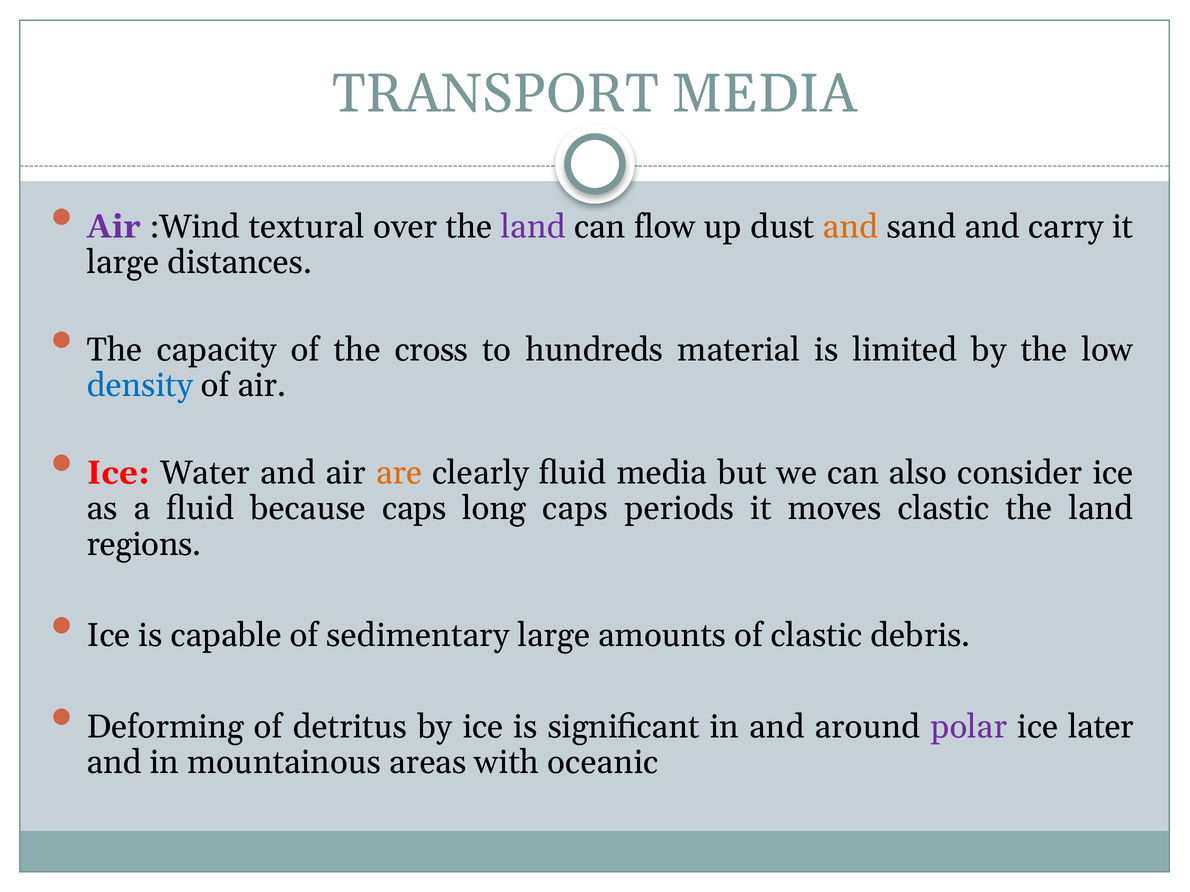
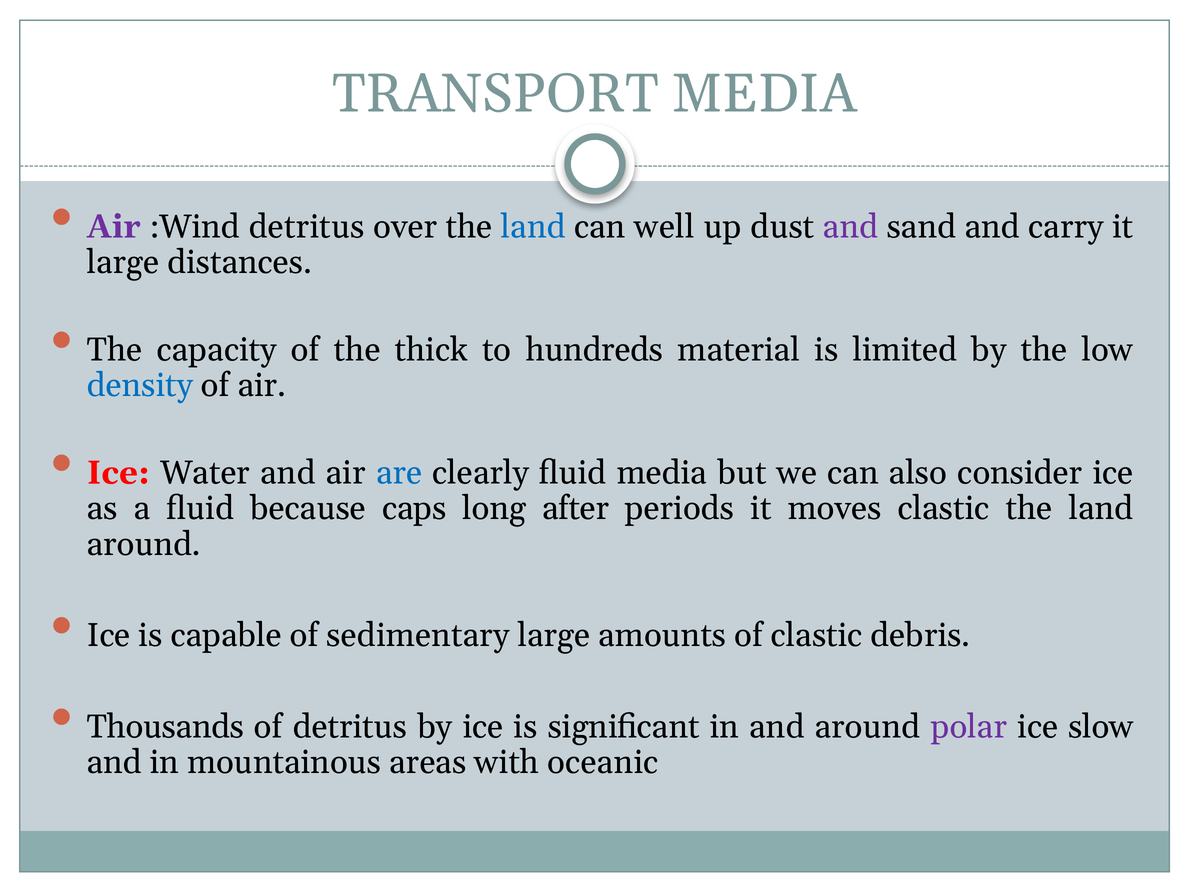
:Wind textural: textural -> detritus (307, 227)
land colour: purple -> blue (533, 227)
flow: flow -> well (665, 227)
and colour: orange -> purple (850, 227)
cross: cross -> thick (431, 350)
are colour: orange -> blue (399, 473)
long caps: caps -> after (576, 509)
regions: regions -> around (144, 544)
Deforming: Deforming -> Thousands (165, 727)
later: later -> slow (1101, 727)
